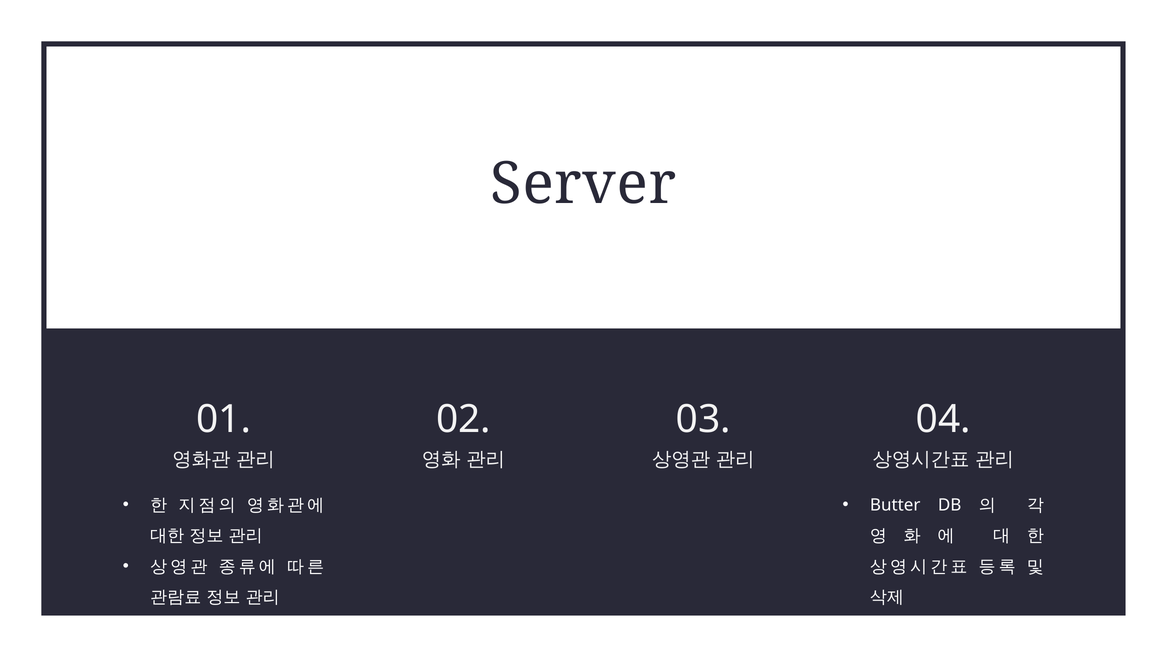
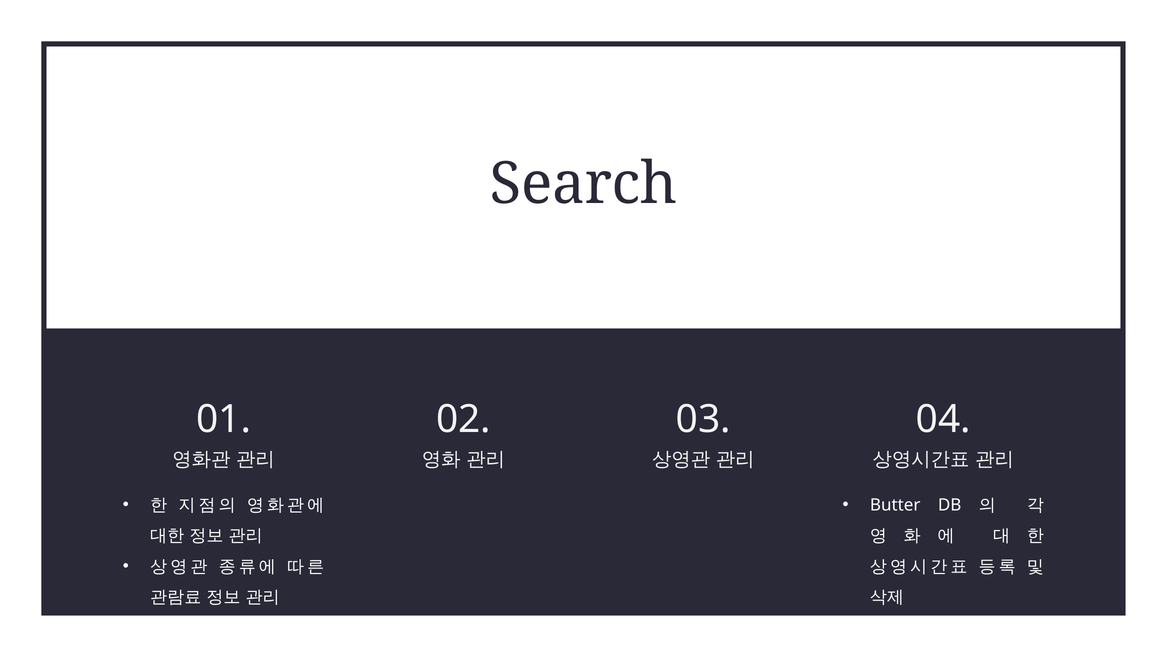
Server: Server -> Search (584, 184)
